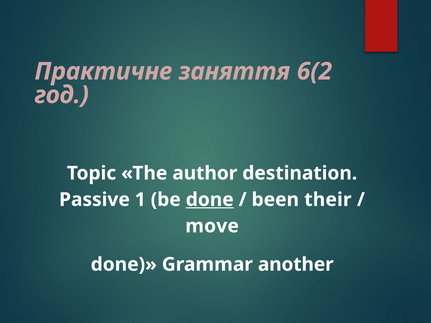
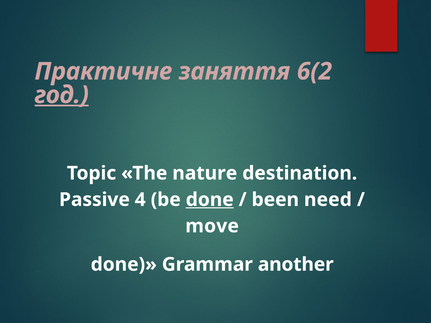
год underline: none -> present (62, 95)
author: author -> nature (205, 173)
1: 1 -> 4 (140, 200)
their: their -> need (328, 200)
